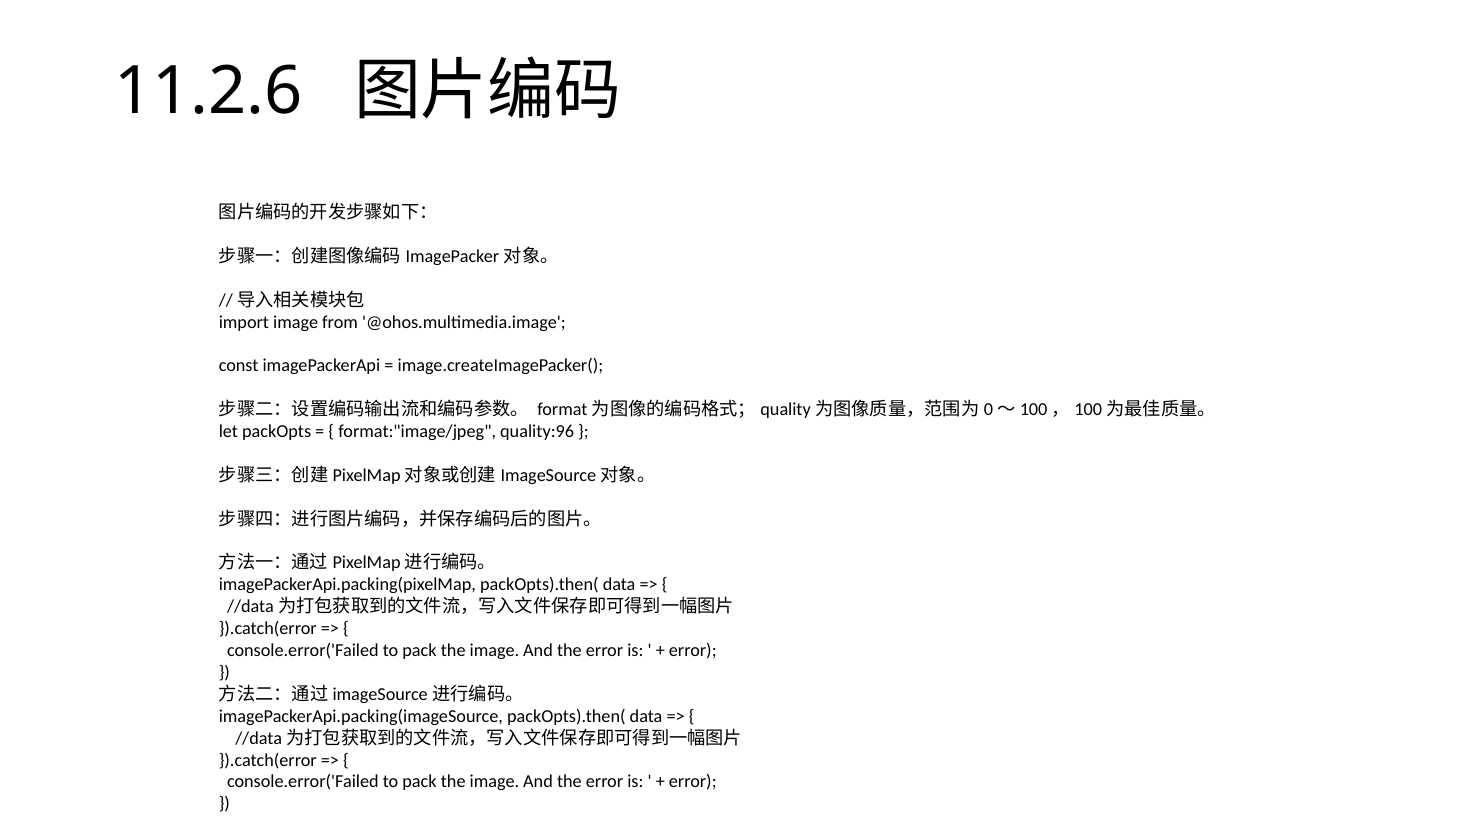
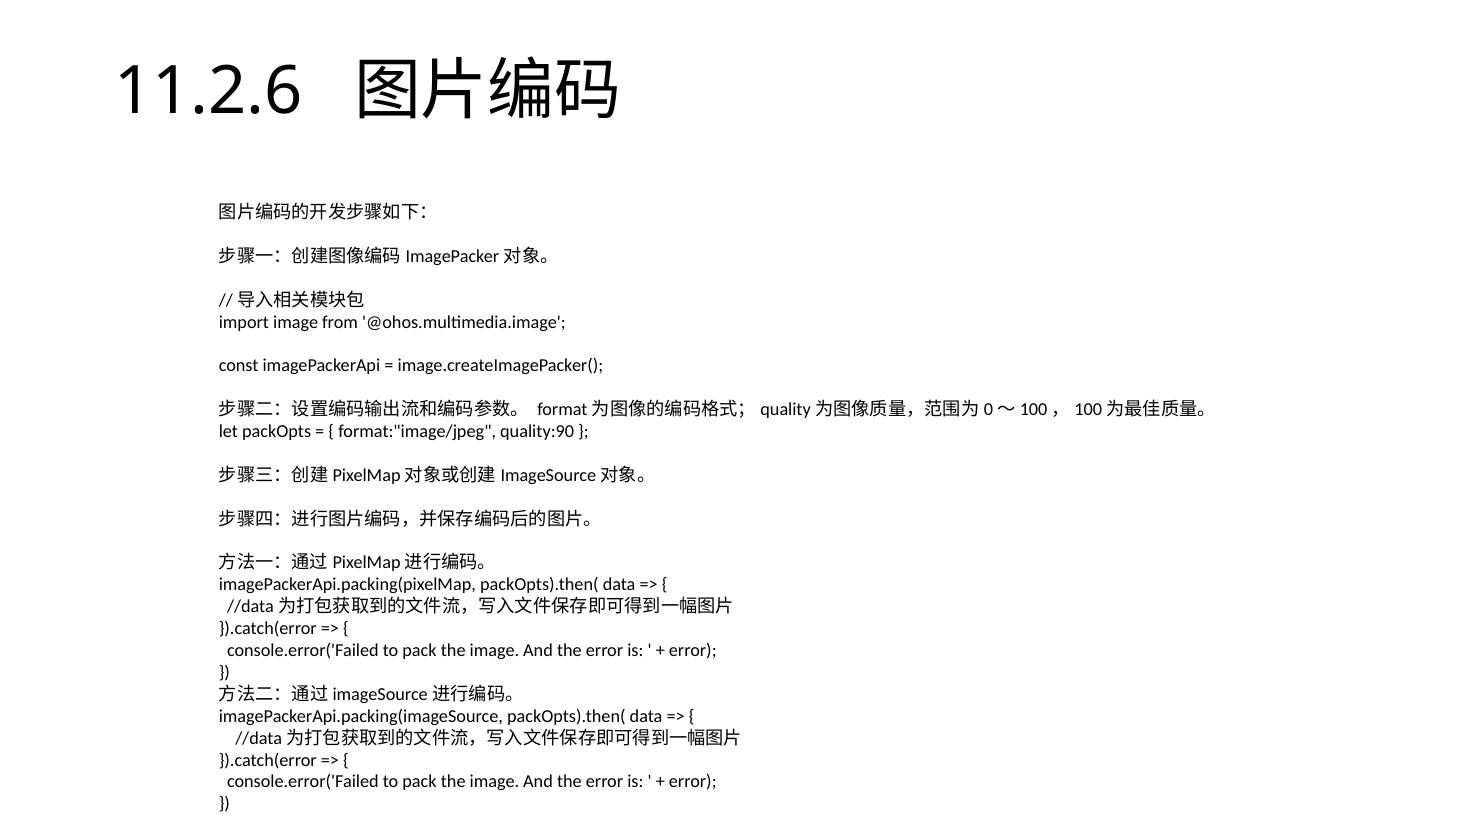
quality:96: quality:96 -> quality:90 (537, 431)
